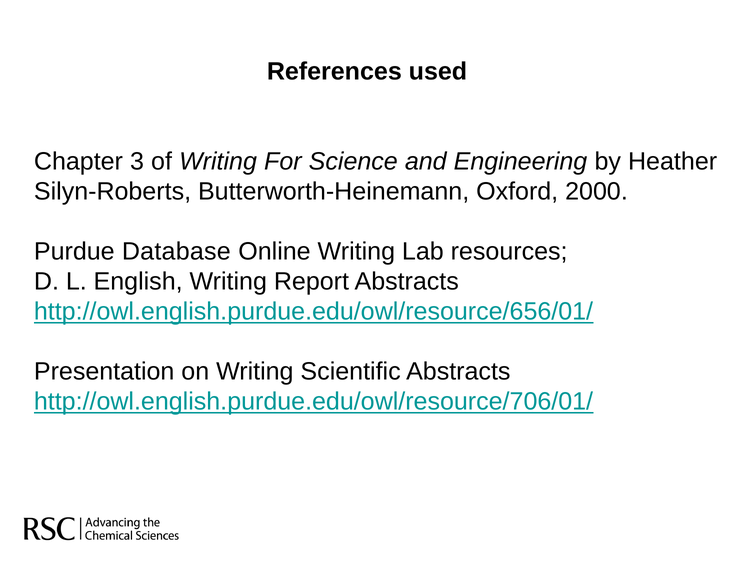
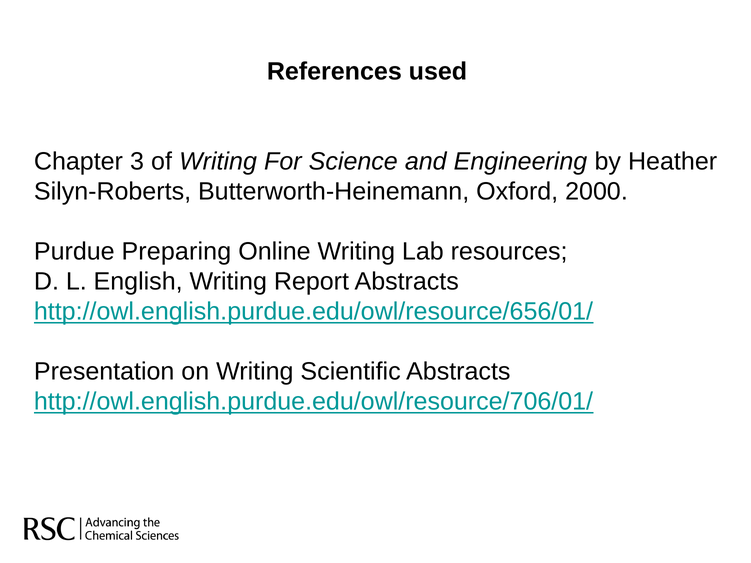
Database: Database -> Preparing (176, 252)
